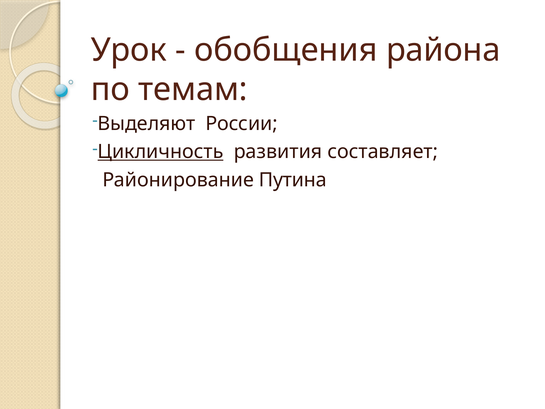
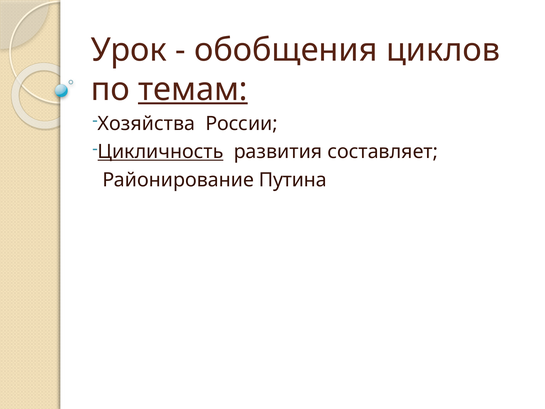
района: района -> циклов (443, 50)
темам underline: none -> present (193, 89)
Выделяют: Выделяют -> Хозяйства (146, 123)
